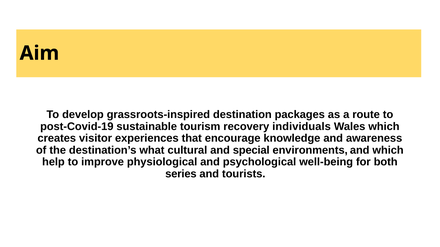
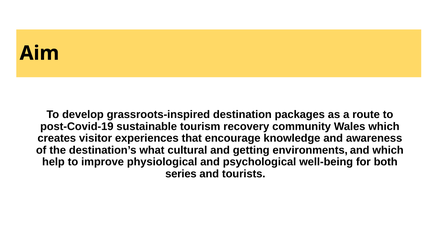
individuals: individuals -> community (302, 127)
special: special -> getting (251, 150)
